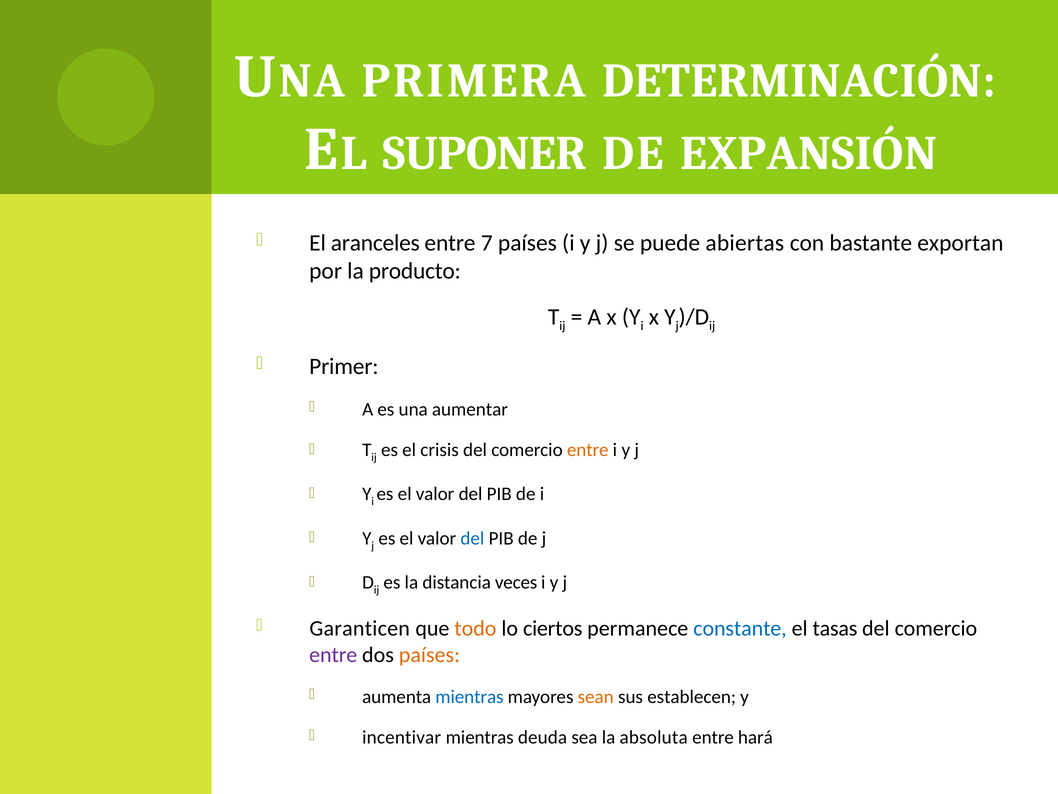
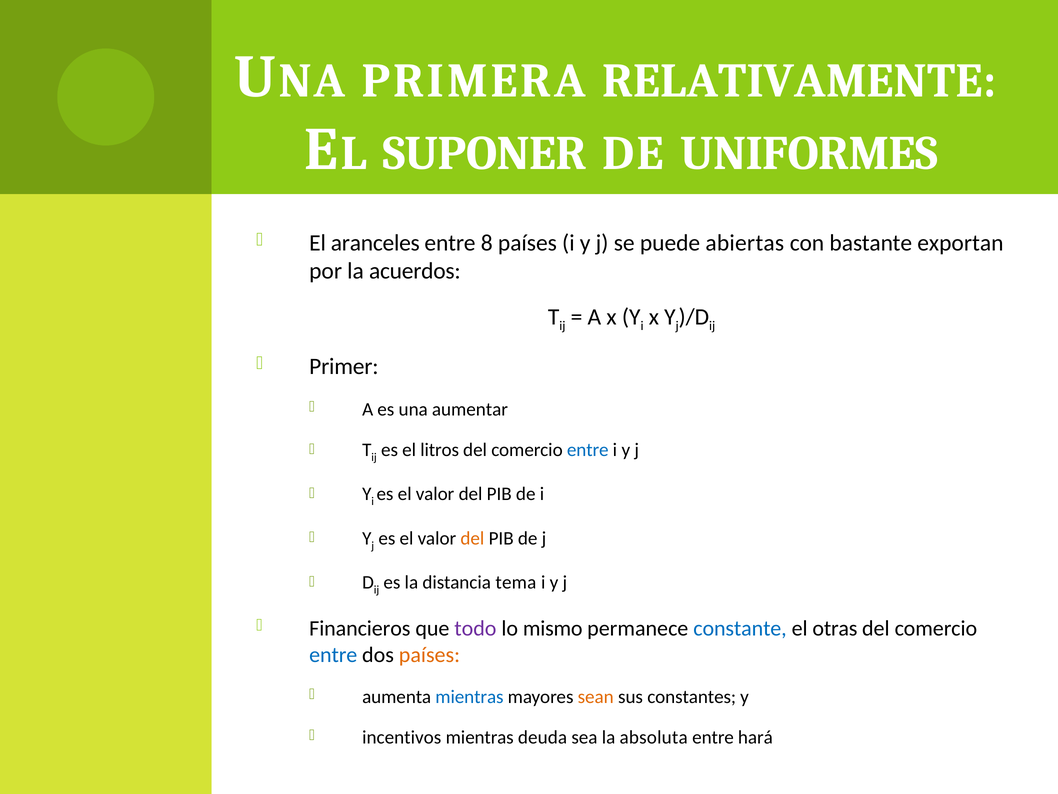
DETERMINACIÓN: DETERMINACIÓN -> RELATIVAMENTE (799, 81)
EXPANSIÓN: EXPANSIÓN -> UNIFORMES (809, 153)
7: 7 -> 8 (487, 243)
producto: producto -> acuerdos (415, 271)
crisis: crisis -> litros (440, 450)
entre colour: orange -> blue (588, 450)
del colour: blue -> orange (472, 538)
veces: veces -> tema (516, 582)
Garanticen: Garanticen -> Financieros (360, 628)
todo colour: orange -> purple (475, 628)
ciertos: ciertos -> mismo (553, 628)
tasas: tasas -> otras (835, 628)
entre colour: purple -> blue (333, 655)
establecen: establecen -> constantes (692, 697)
incentivar: incentivar -> incentivos (402, 737)
